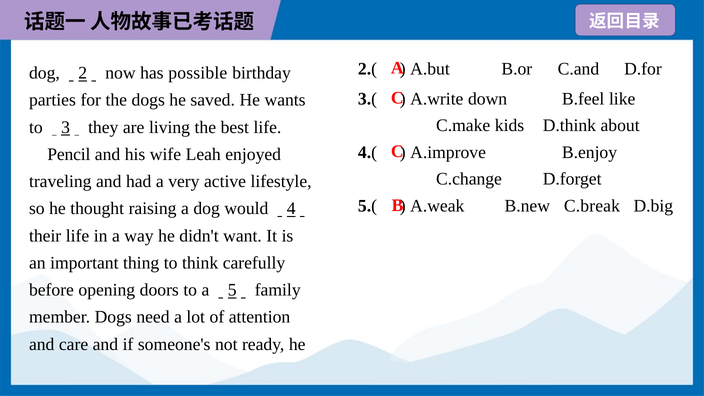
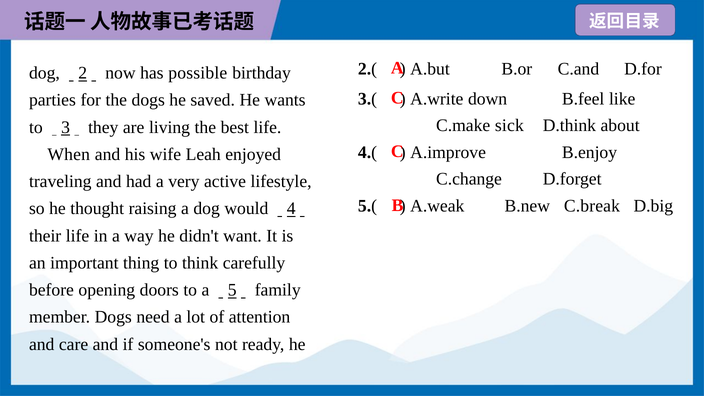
kids: kids -> sick (509, 125)
Pencil: Pencil -> When (69, 154)
